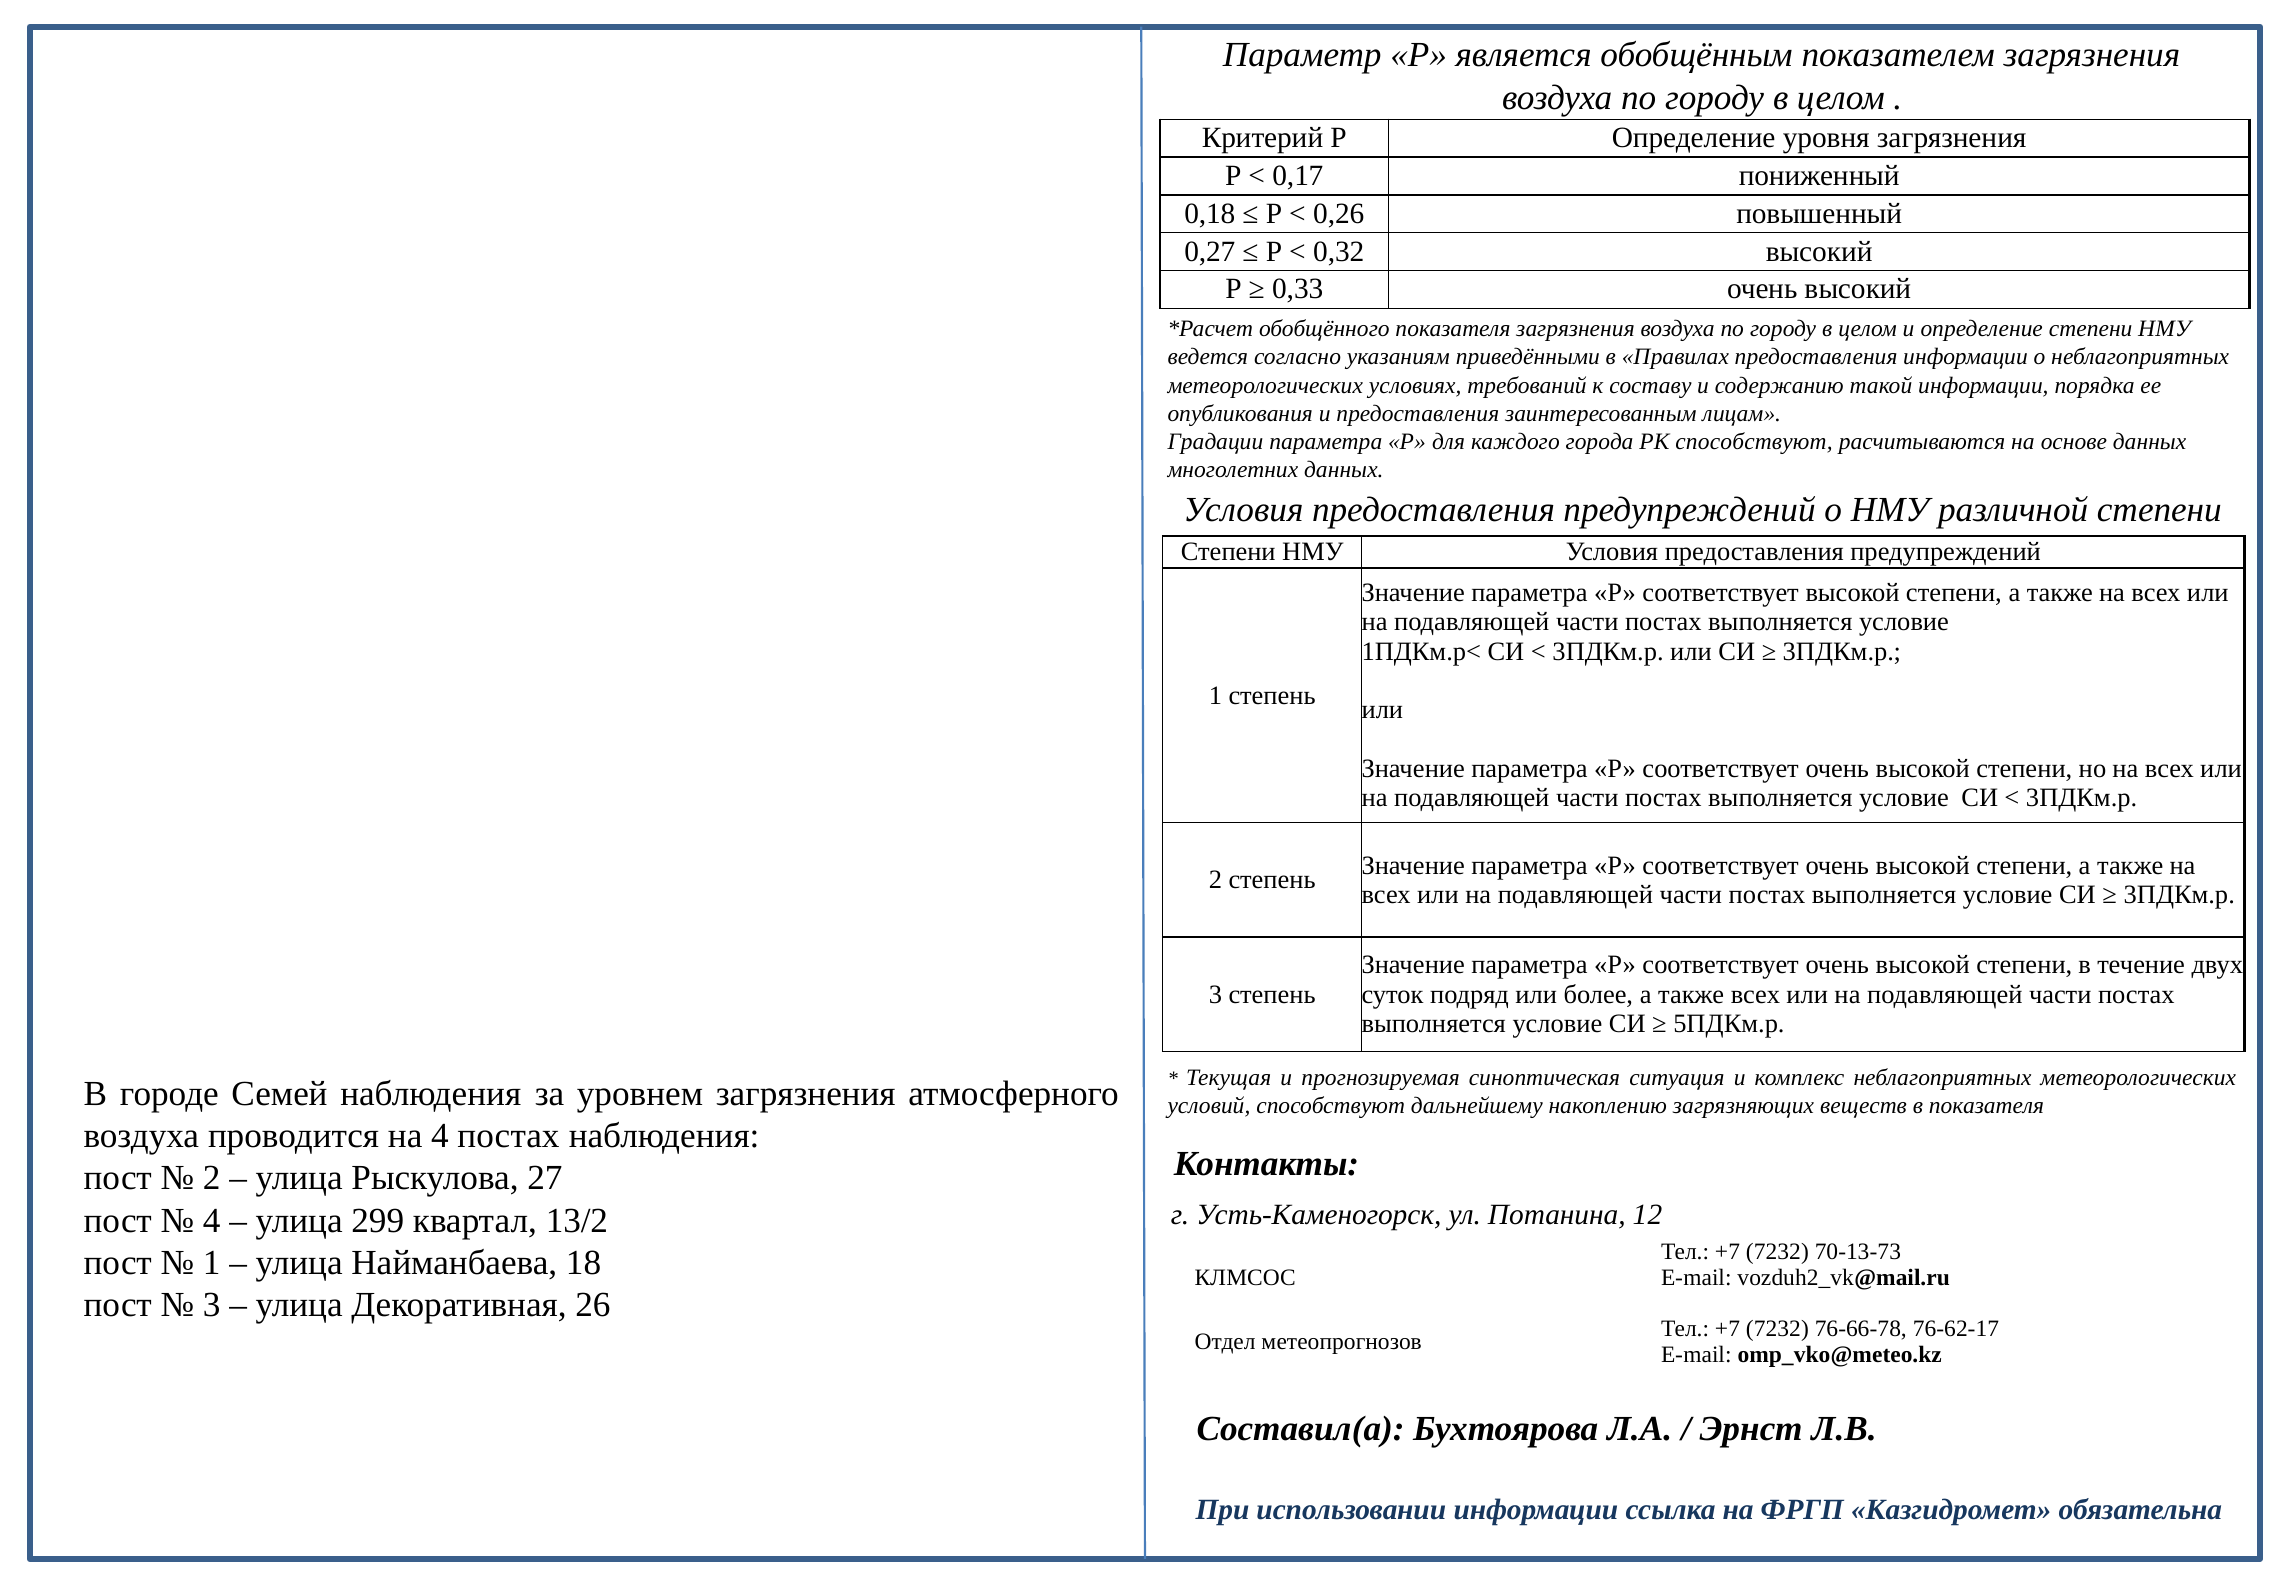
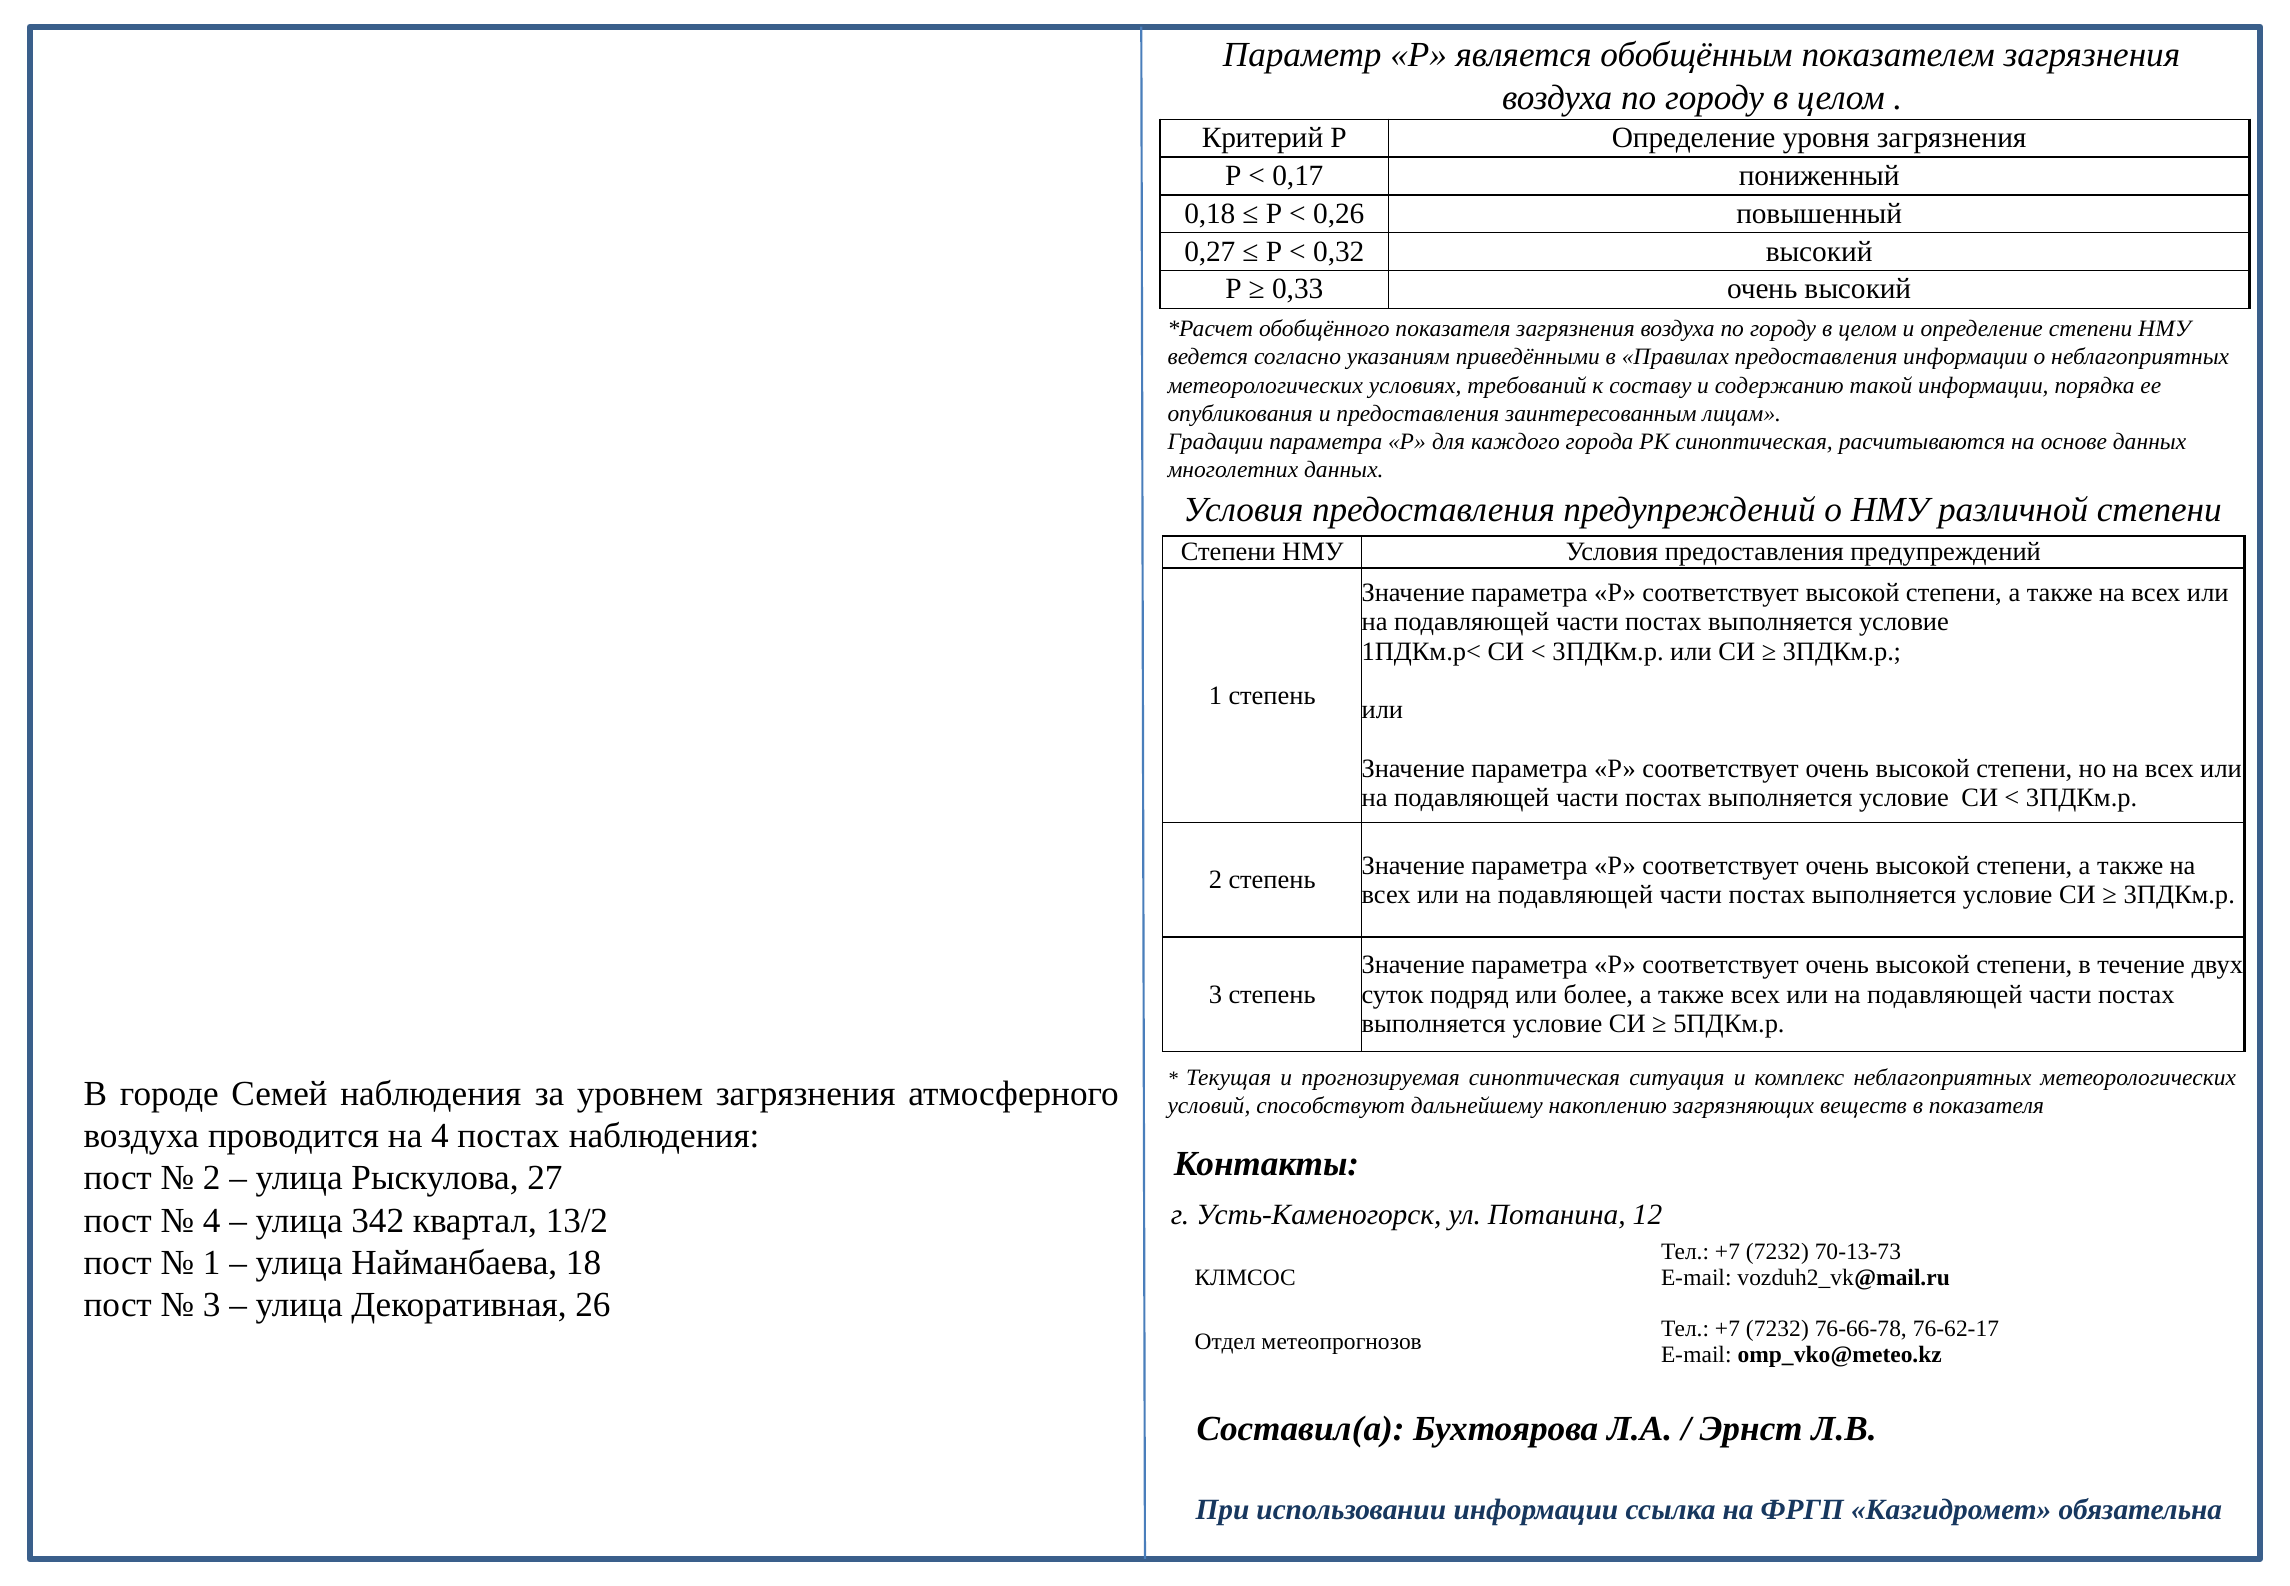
РК способствуют: способствуют -> синоптическая (1754, 441)
299: 299 -> 342 (378, 1220)
